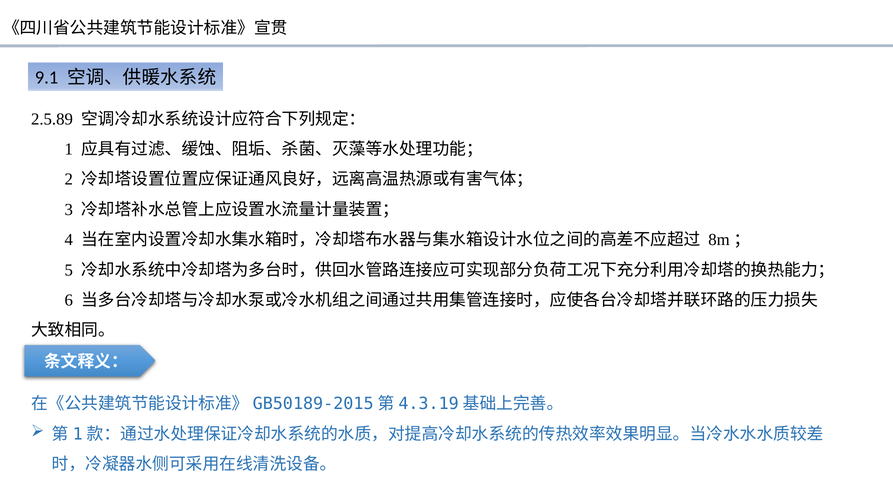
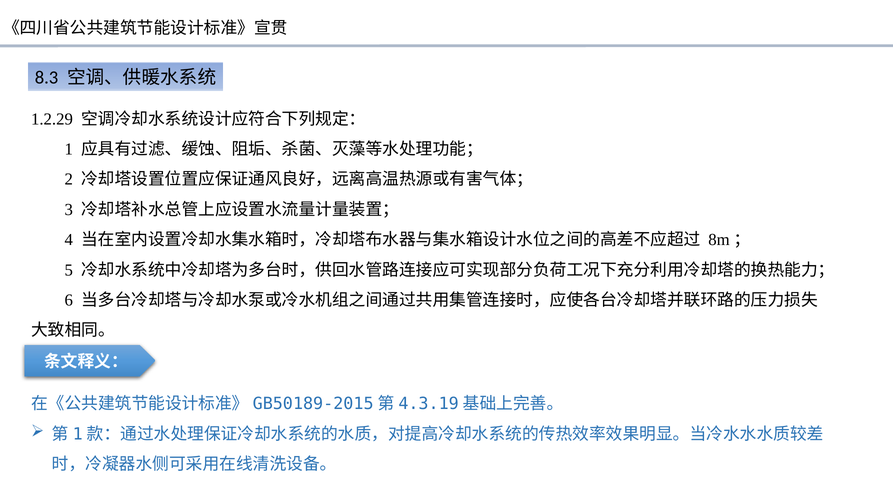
9.1: 9.1 -> 8.3 (47, 78)
2.5.89: 2.5.89 -> 1.2.29 (52, 119)
